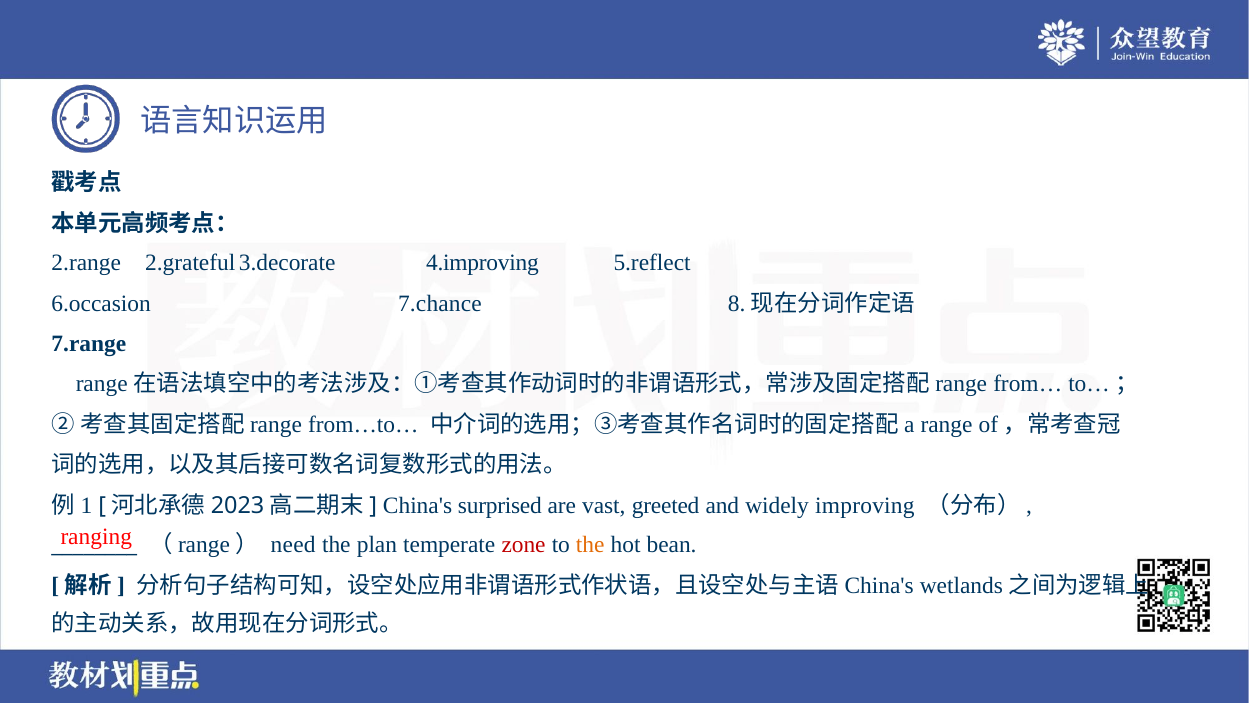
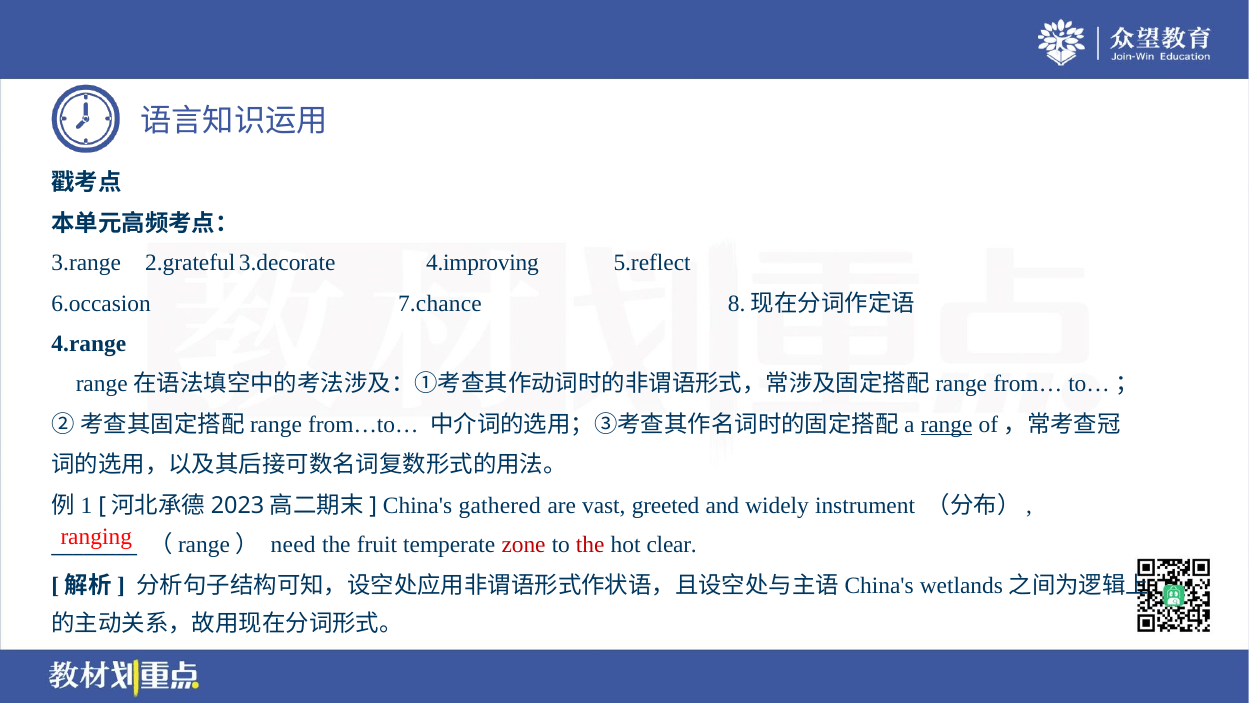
2.range: 2.range -> 3.range (86, 262)
7.range: 7.range -> 4.range (89, 344)
range underline: none -> present (946, 424)
surprised: surprised -> gathered (500, 505)
improving: improving -> instrument (865, 505)
plan: plan -> fruit (377, 544)
the colour: orange -> red (590, 544)
bean: bean -> clear (672, 544)
